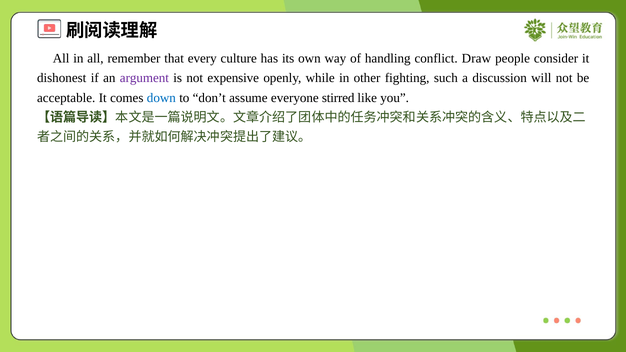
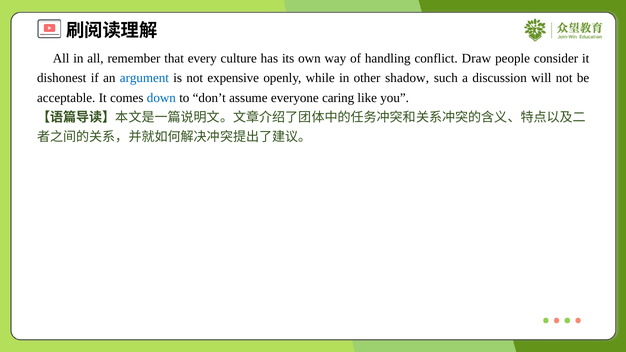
argument colour: purple -> blue (144, 78)
fighting: fighting -> shadow (407, 78)
stirred: stirred -> caring (338, 98)
